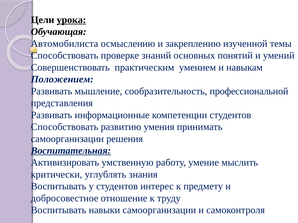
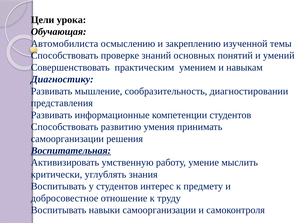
урока underline: present -> none (71, 20)
Положением: Положением -> Диагностику (62, 79)
профессиональной: профессиональной -> диагностировании (249, 91)
